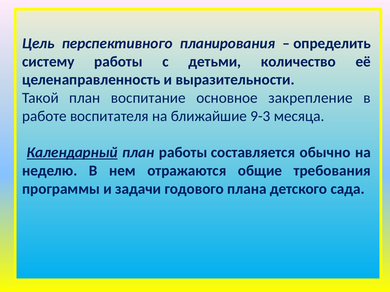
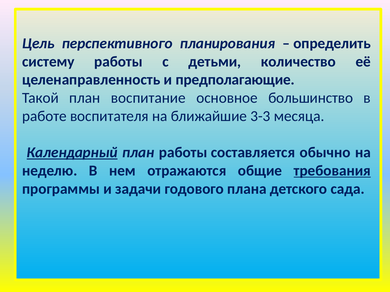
выразительности: выразительности -> предполагающие (235, 80)
закрепление: закрепление -> большинство (311, 98)
9-3: 9-3 -> 3-3 (260, 116)
требования underline: none -> present (332, 171)
